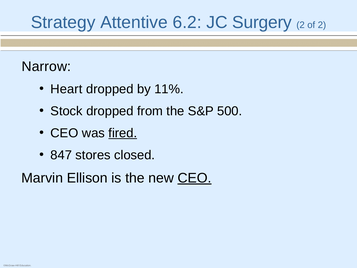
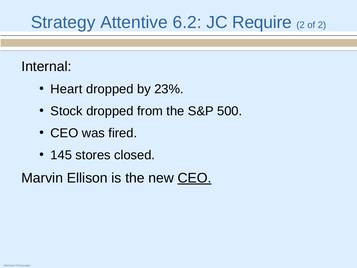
Surgery: Surgery -> Require (262, 22)
Narrow: Narrow -> Internal (46, 66)
11%: 11% -> 23% (169, 89)
fired underline: present -> none (123, 133)
847: 847 -> 145 (61, 155)
